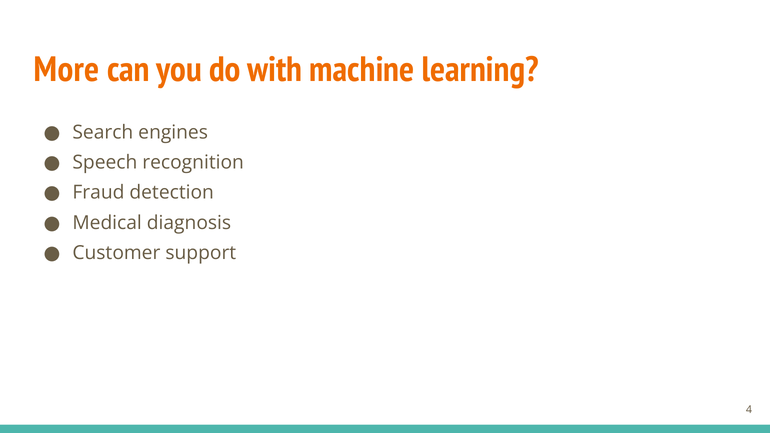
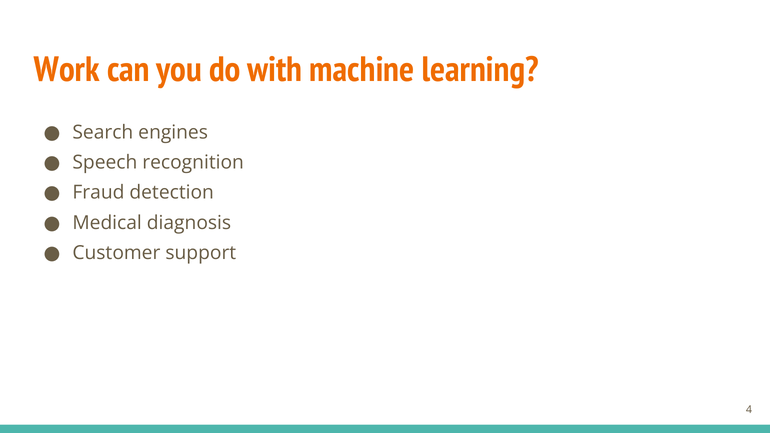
More: More -> Work (67, 69)
